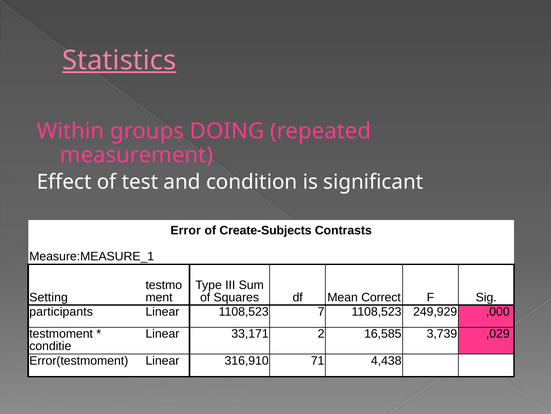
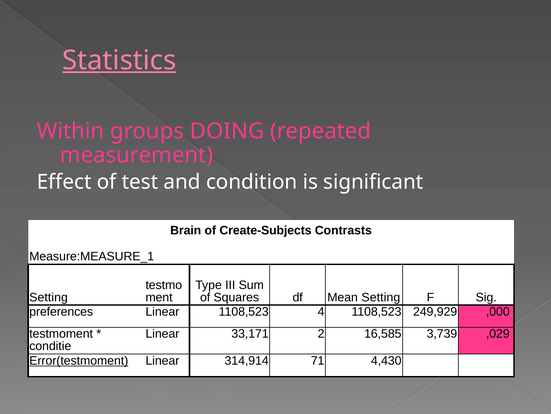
Error: Error -> Brain (186, 230)
Mean Correct: Correct -> Setting (381, 297)
participants: participants -> preferences (61, 311)
7: 7 -> 4 (321, 311)
Error(testmoment underline: none -> present (79, 360)
316,910: 316,910 -> 314,914 (247, 360)
4,438: 4,438 -> 4,430 (386, 360)
